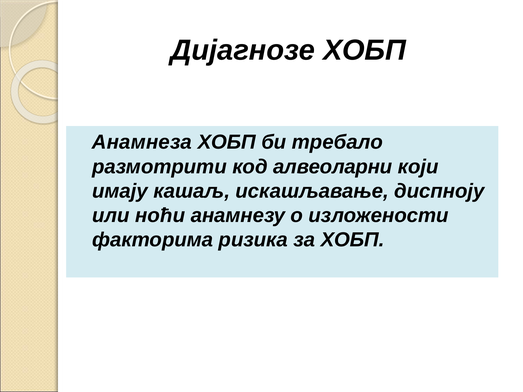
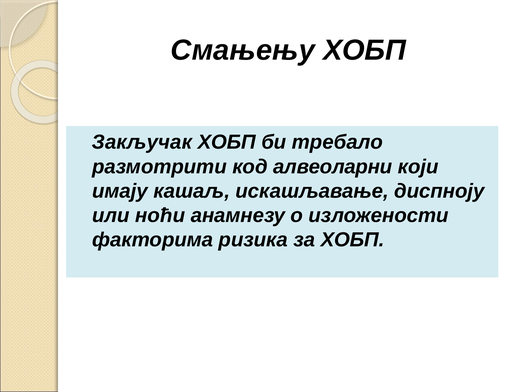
Дијагнозе: Дијагнозе -> Смањењу (243, 50)
Анамнеза: Анамнеза -> Закључак (142, 142)
